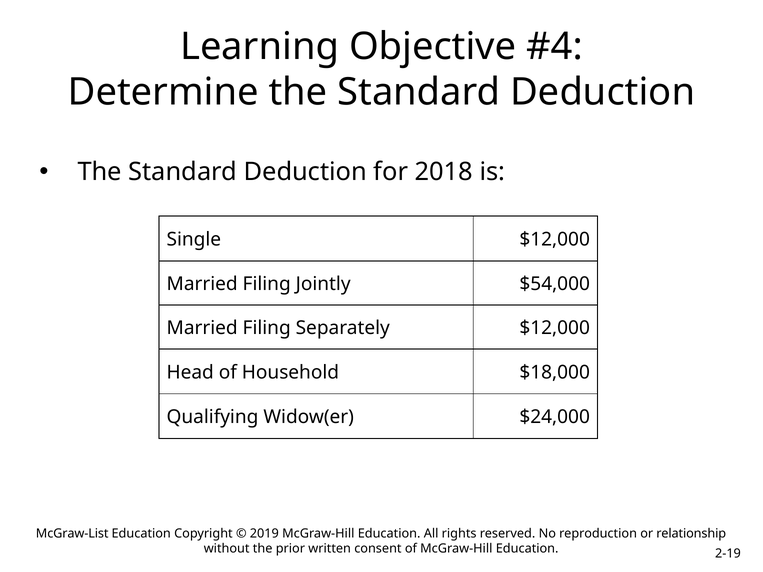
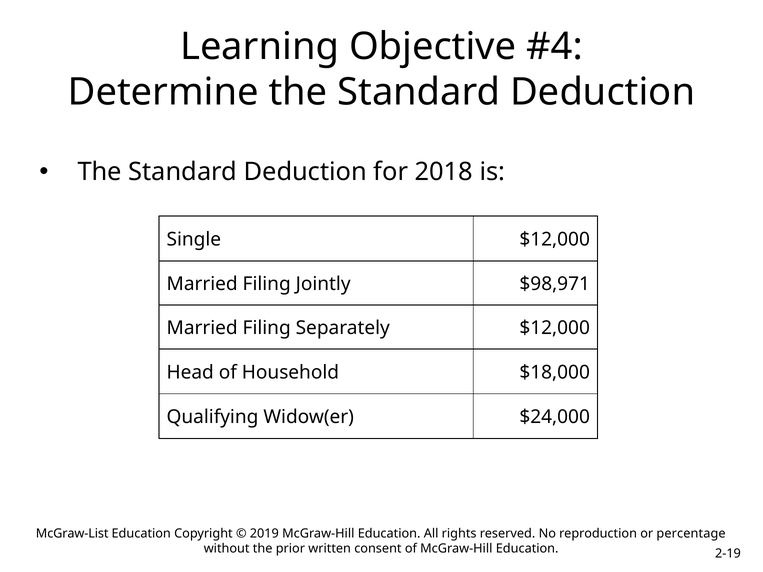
$54,000: $54,000 -> $98,971 (555, 284)
relationship: relationship -> percentage (691, 534)
